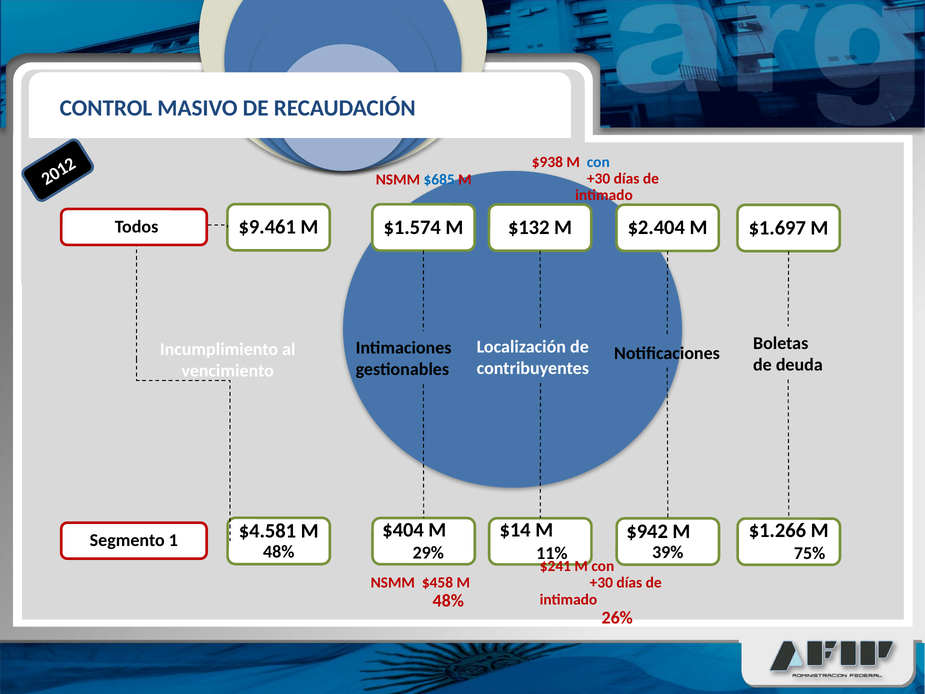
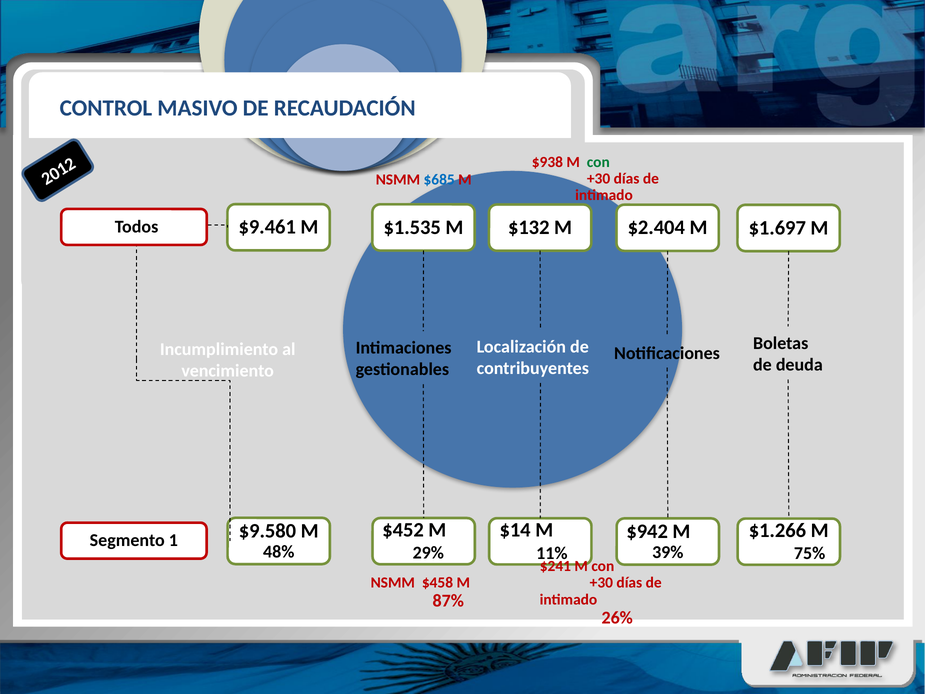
con colour: blue -> green (598, 162)
$1.574: $1.574 -> $1.535 (412, 227)
$404: $404 -> $452 (403, 530)
$4.581: $4.581 -> $9.580 (267, 531)
48%: 48% -> 87% (448, 601)
